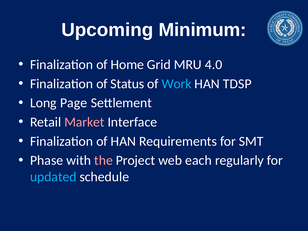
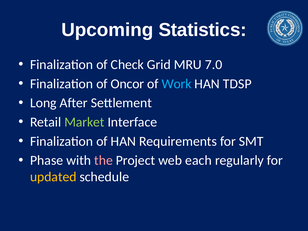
Minimum: Minimum -> Statistics (203, 30)
Home: Home -> Check (127, 65)
4.0: 4.0 -> 7.0 (214, 65)
Status: Status -> Oncor (127, 84)
Page: Page -> After (74, 103)
Market colour: pink -> light green (84, 122)
updated colour: light blue -> yellow (53, 177)
